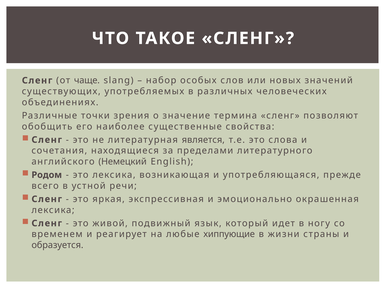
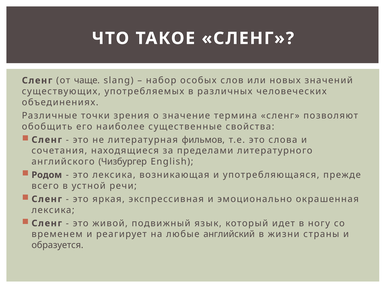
является: является -> фильмов (203, 140)
Немецкий: Немецкий -> Чизбургер (123, 162)
хиппующие: хиппующие -> английский (229, 235)
